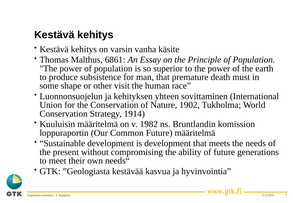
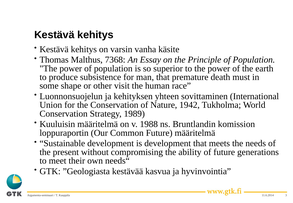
6861: 6861 -> 7368 (115, 60)
1902: 1902 -> 1942 (190, 105)
1914: 1914 -> 1989 (134, 114)
1982: 1982 -> 1988 (149, 124)
